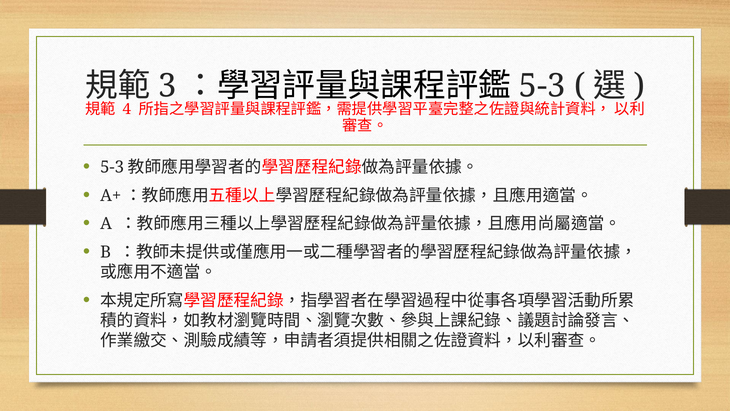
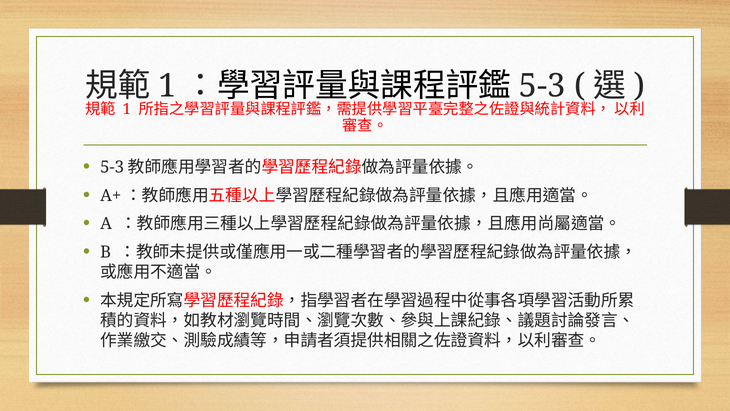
3: 3 -> 1 (167, 86)
4: 4 -> 1 (127, 109)
